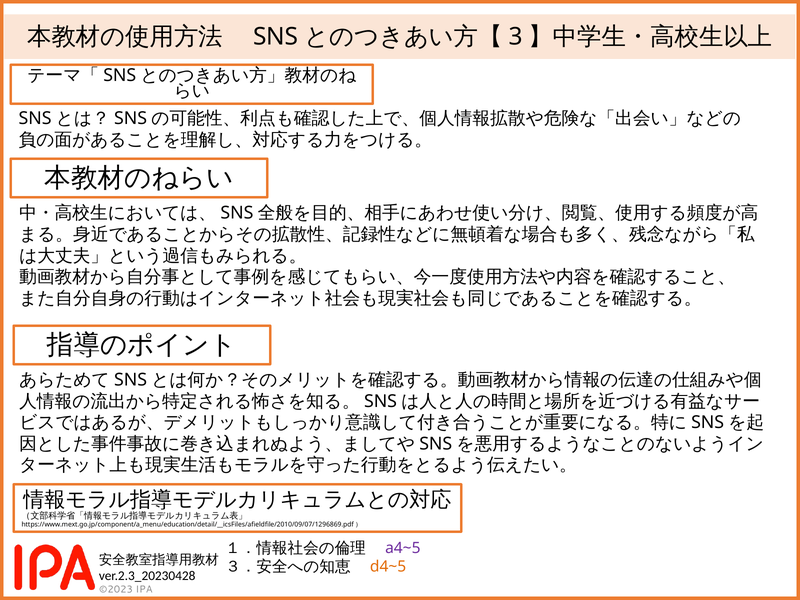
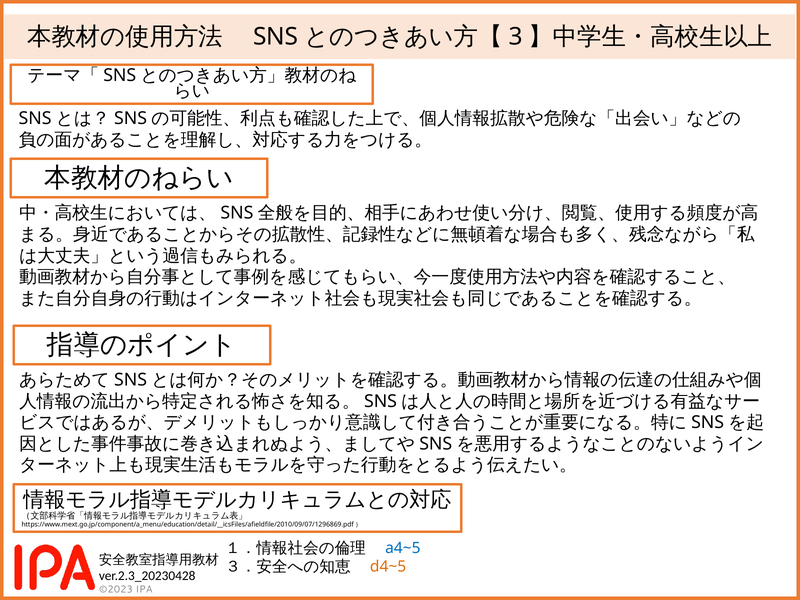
a4~5 colour: purple -> blue (403, 548)
